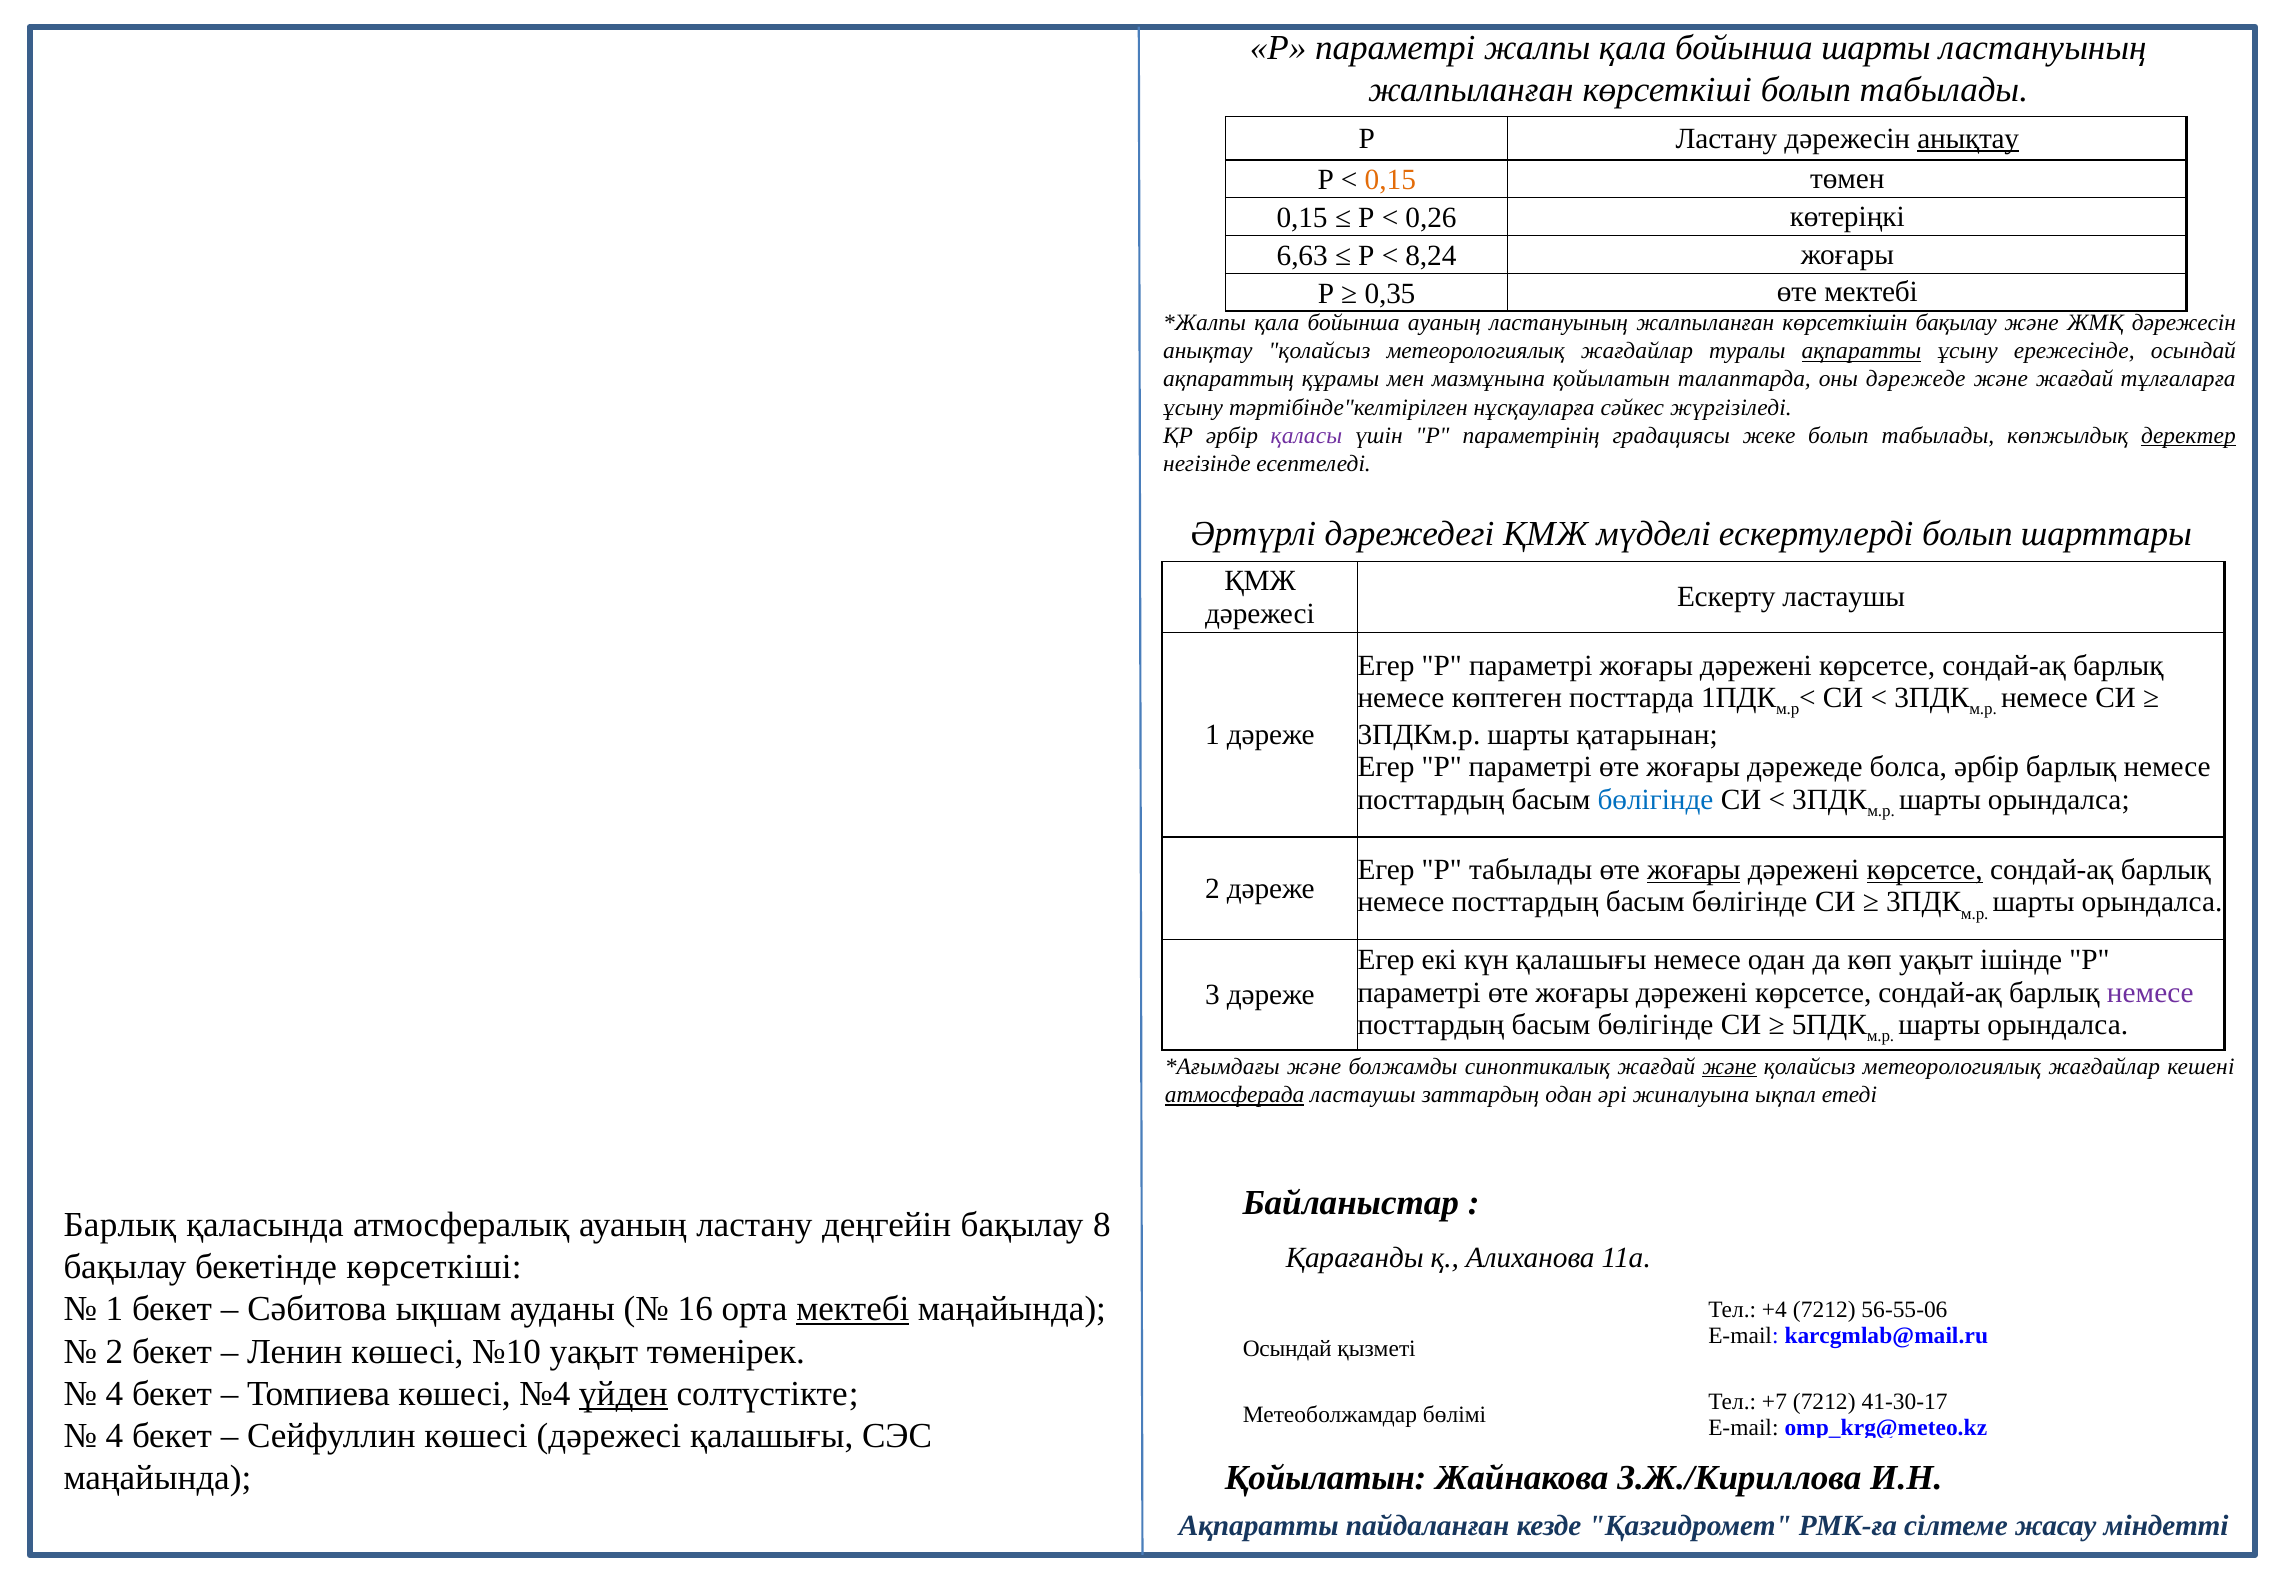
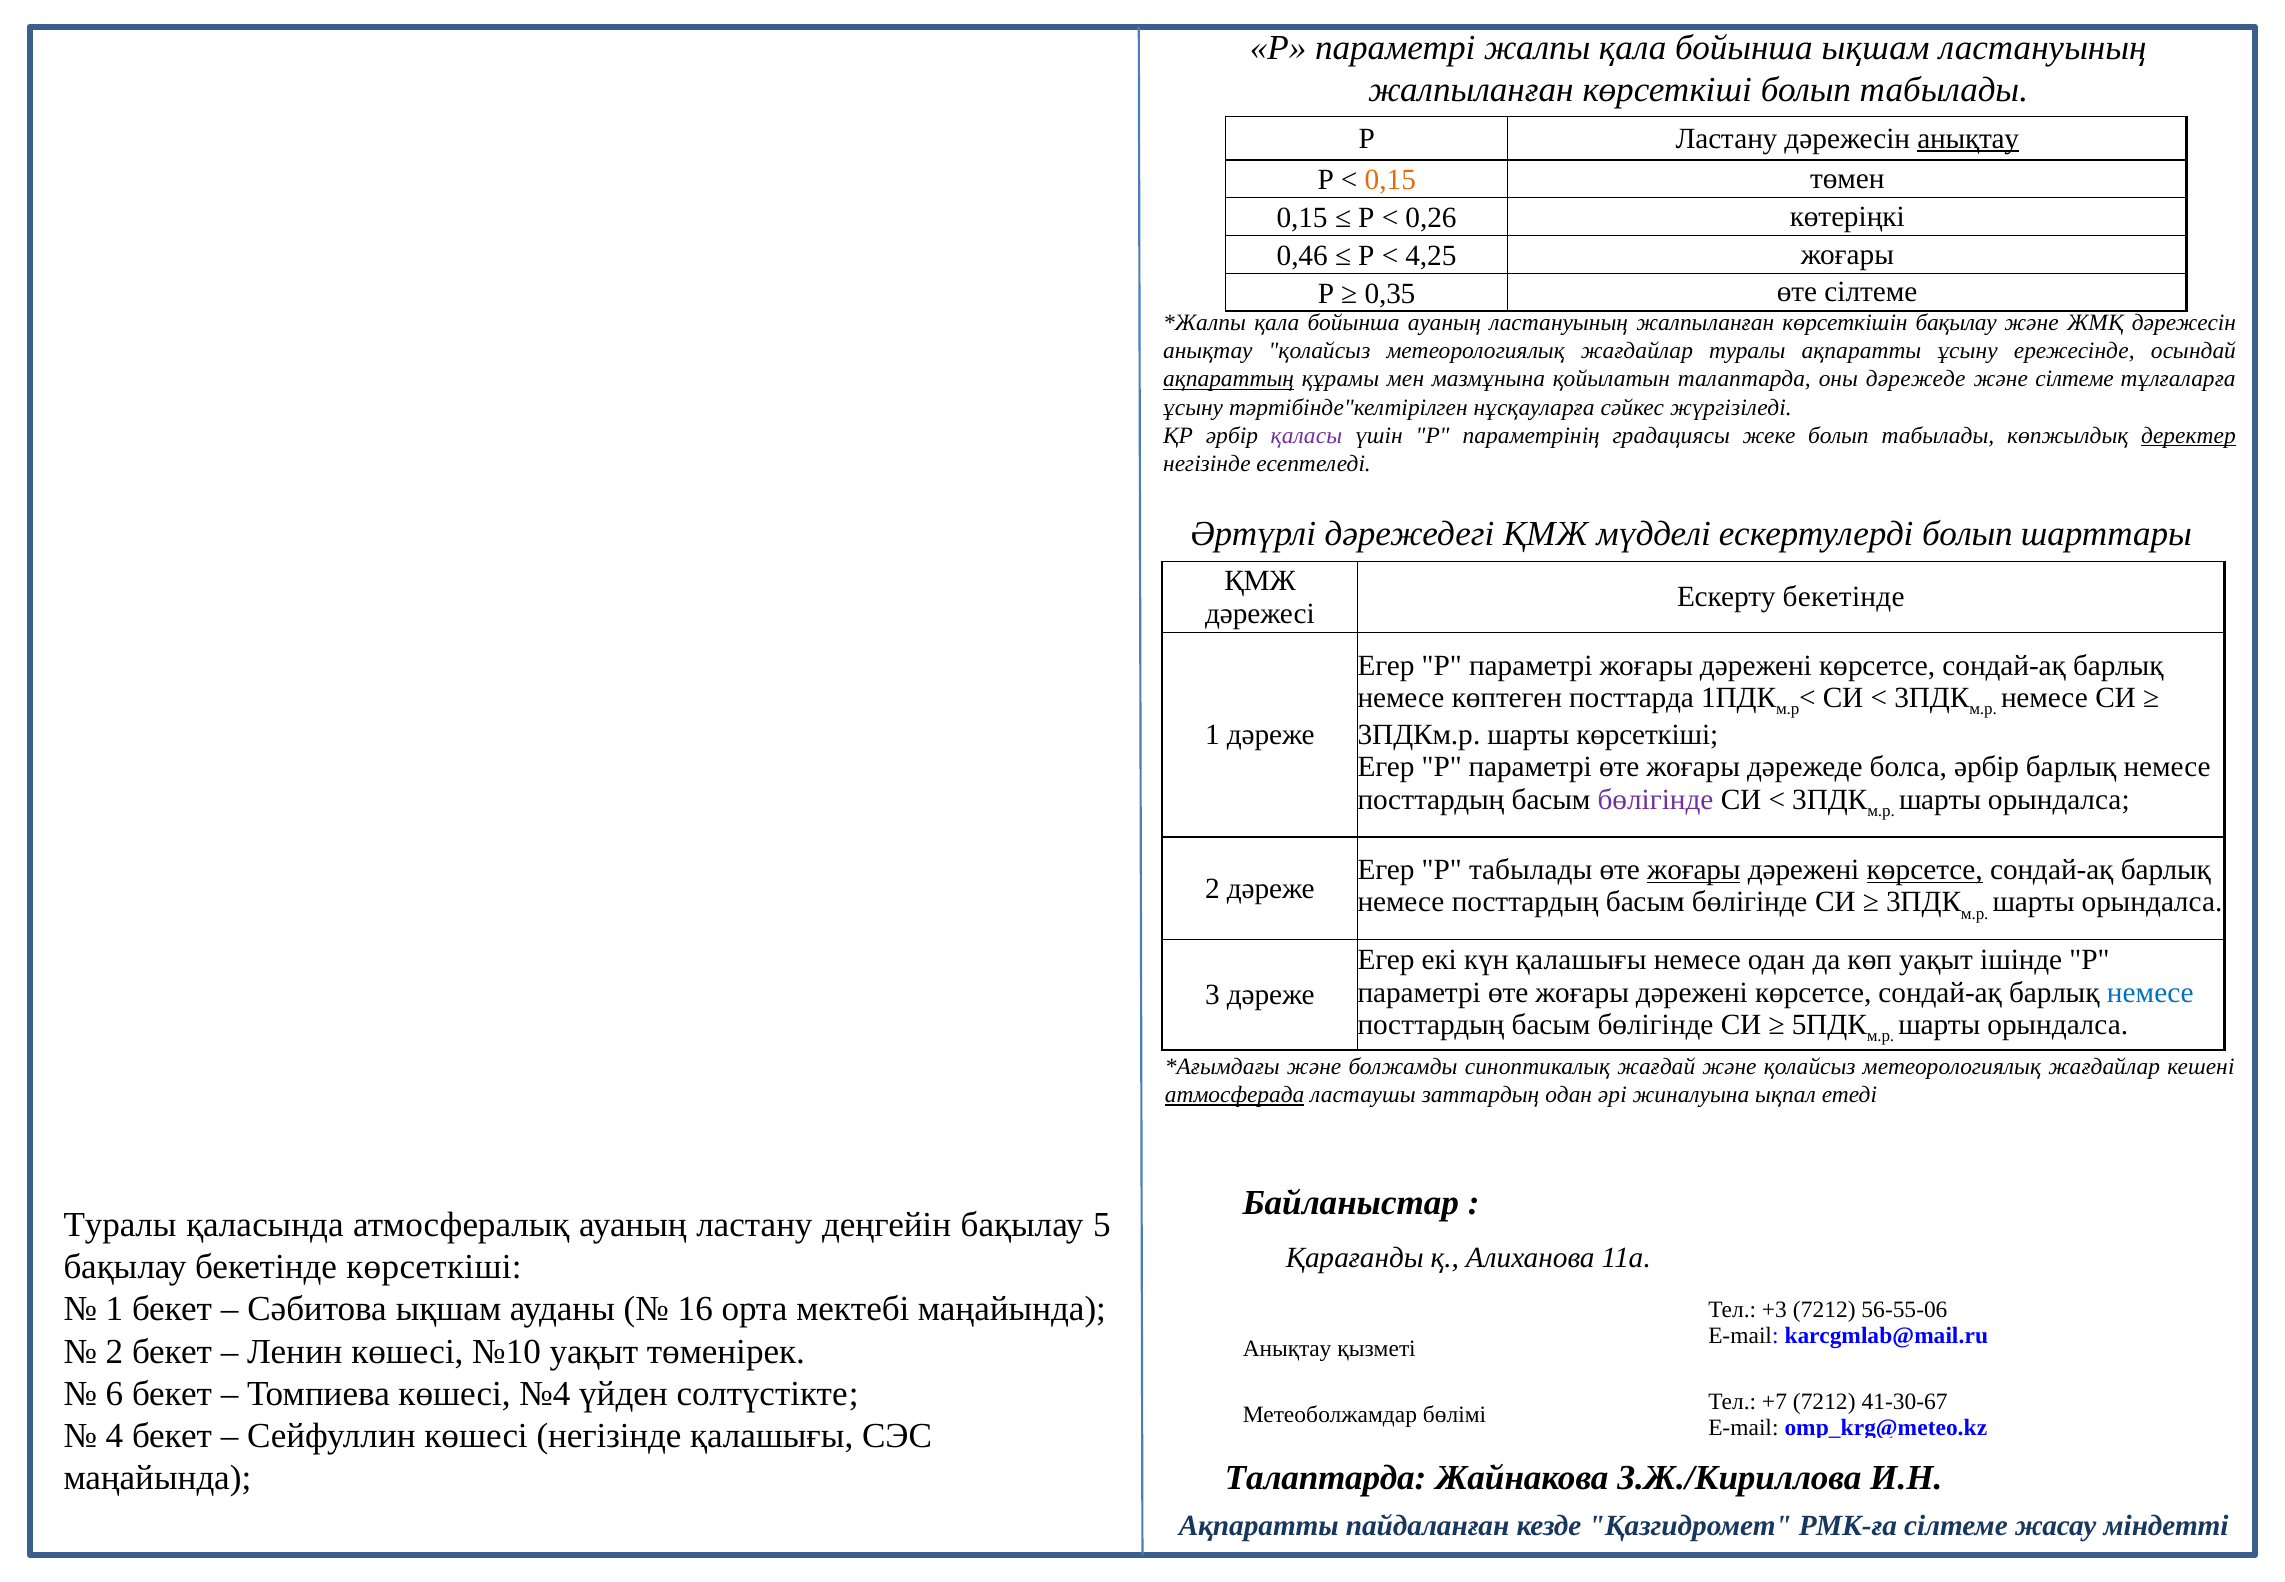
бойынша шарты: шарты -> ықшам (1876, 48)
6,63: 6,63 -> 0,46 (1302, 256)
8,24: 8,24 -> 4,25 (1431, 256)
өте мектебі: мектебі -> сілтеме (1871, 292)
ақпаратты underline: present -> none (1862, 351)
ақпараттың underline: none -> present (1229, 379)
және жағдай: жағдай -> сілтеме (2075, 379)
Ескерту ластаушы: ластаушы -> бекетінде (1844, 597)
шарты қатарынан: қатарынан -> көрсеткіші (1647, 735)
бөлігінде colour: blue -> purple (1655, 799)
немесе colour: purple -> blue (2150, 993)
және underline: present -> none (1729, 1067)
Барлық: Барлық -> Туралы (120, 1225)
8: 8 -> 5 (1102, 1225)
мектебі underline: present -> none (853, 1309)
+4: +4 -> +3 (1774, 1310)
Осындай: Осындай -> Анықтау (1287, 1349)
4: 4 -> 6 (114, 1394)
үйден underline: present -> none (623, 1394)
41-30-17: 41-30-17 -> 41-30-67 (1905, 1401)
көшесі дәрежесі: дәрежесі -> негізінде (609, 1436)
Қойылатын: Қойылатын -> Талаптарда (1326, 1477)
